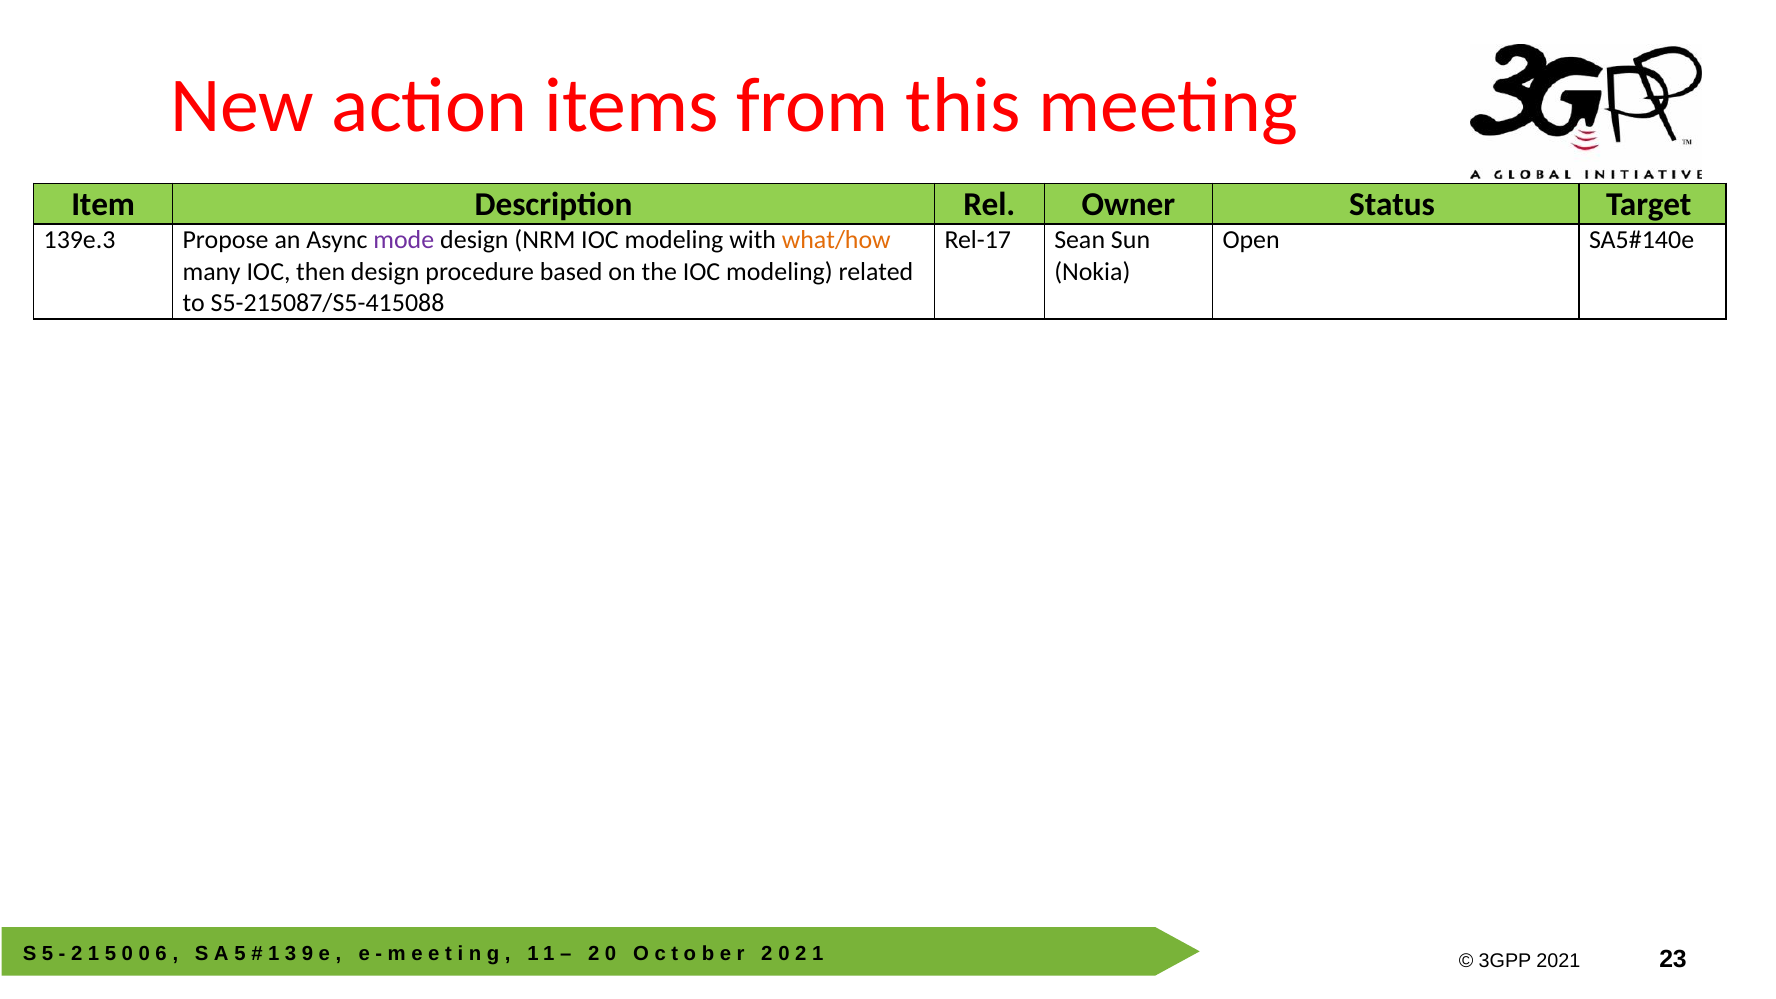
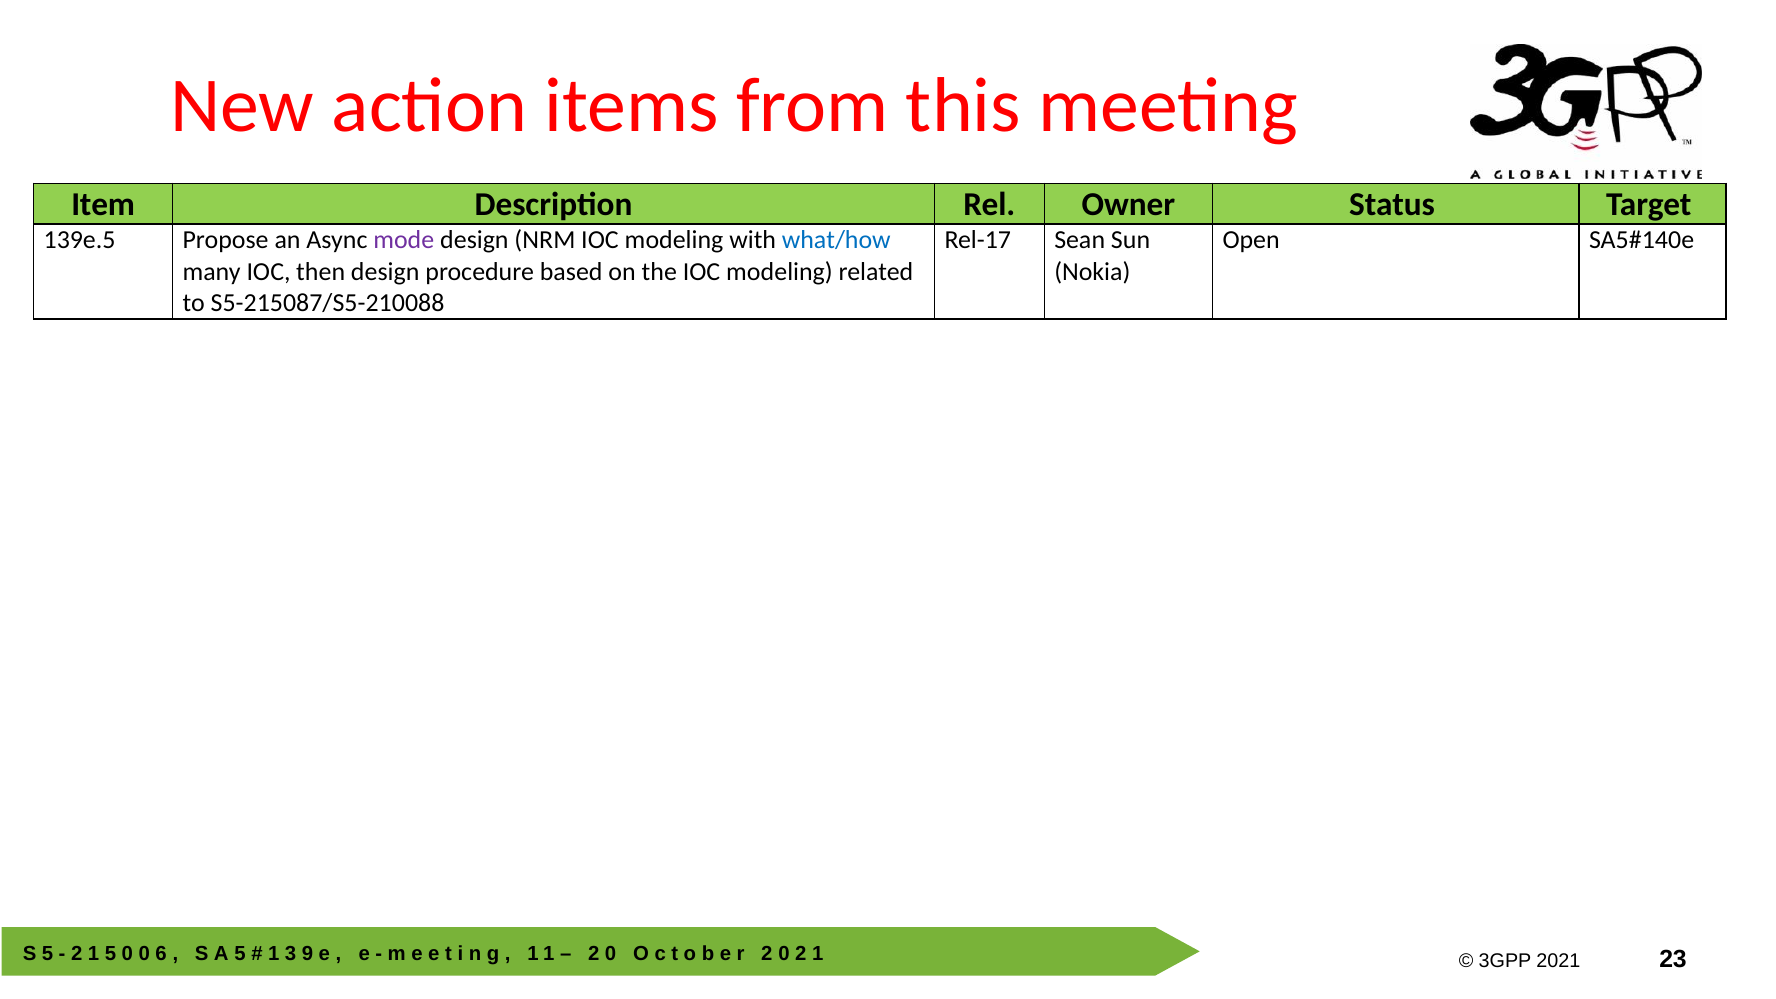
139e.3: 139e.3 -> 139e.5 (80, 240)
what/how colour: orange -> blue (836, 240)
S5-215087/S5-415088: S5-215087/S5-415088 -> S5-215087/S5-210088 (327, 303)
